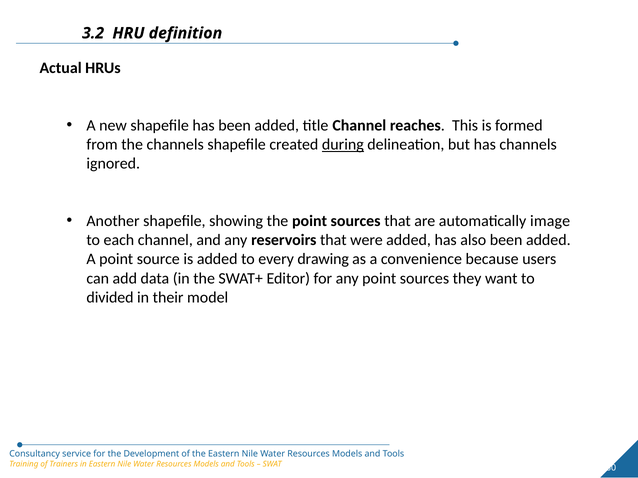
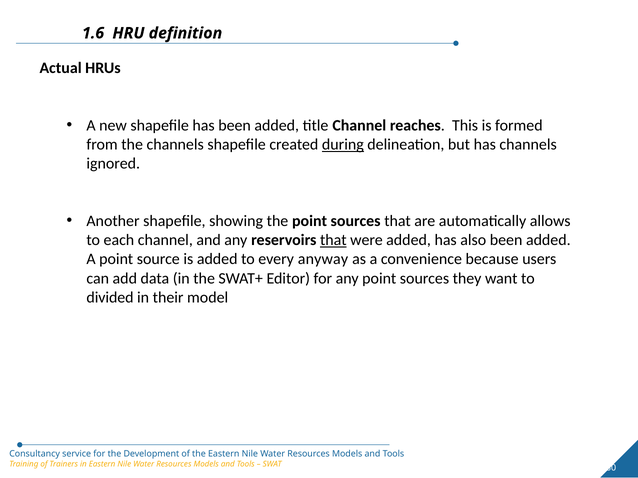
3.2: 3.2 -> 1.6 (93, 33)
image: image -> allows (550, 221)
that underline: none -> present (333, 240)
drawing: drawing -> anyway (323, 259)
